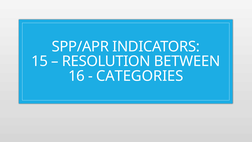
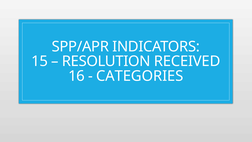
BETWEEN: BETWEEN -> RECEIVED (187, 61)
